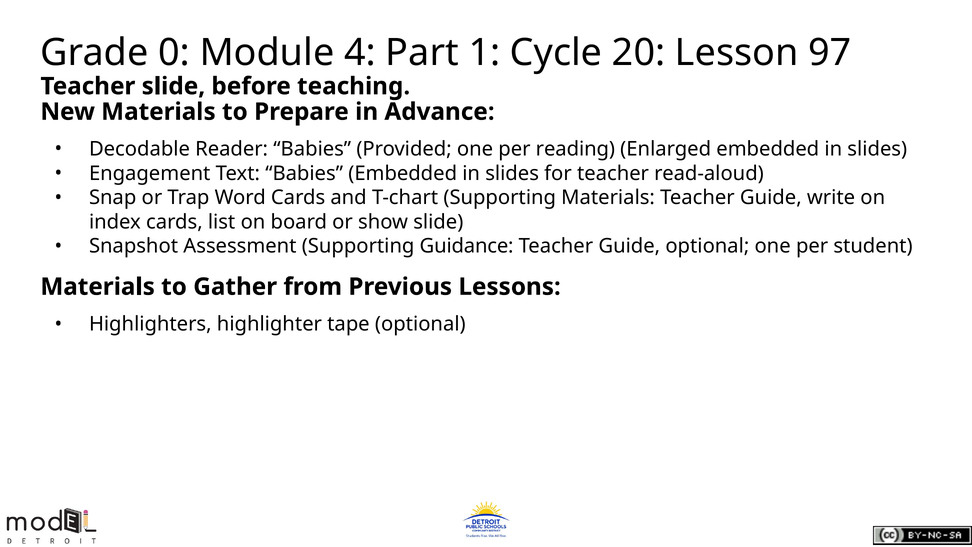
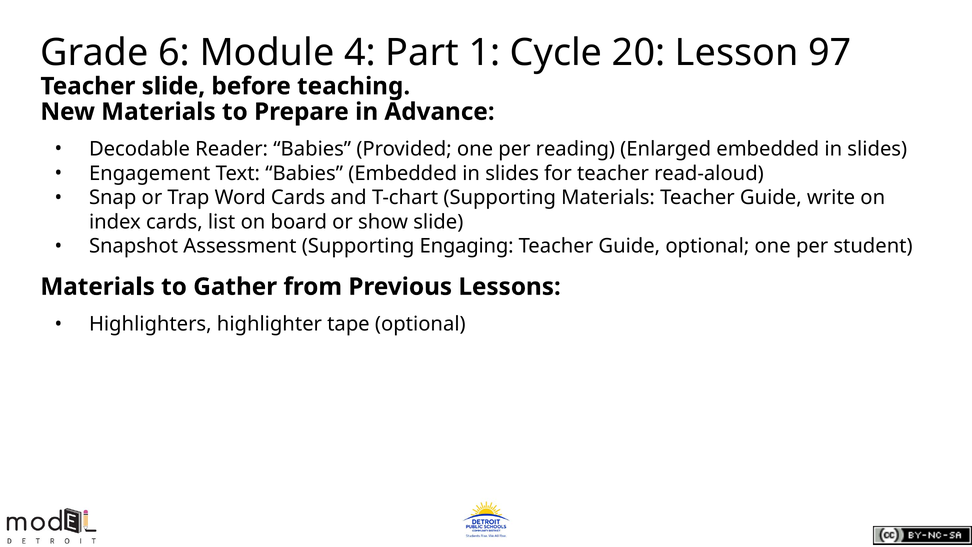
0: 0 -> 6 (174, 53)
Guidance: Guidance -> Engaging (467, 246)
